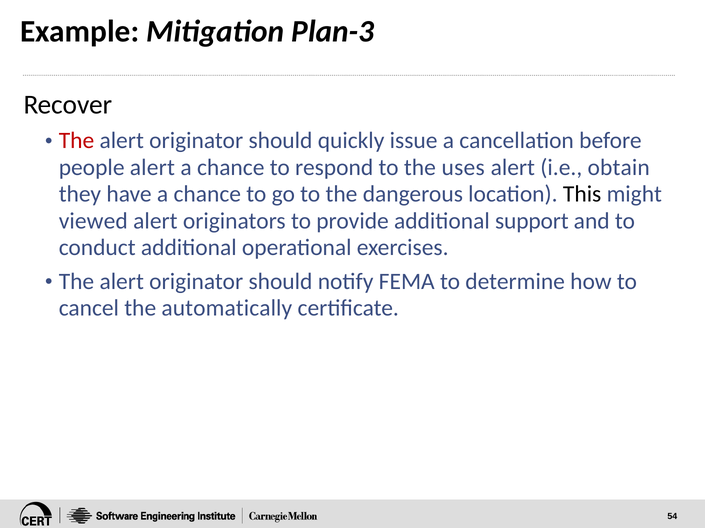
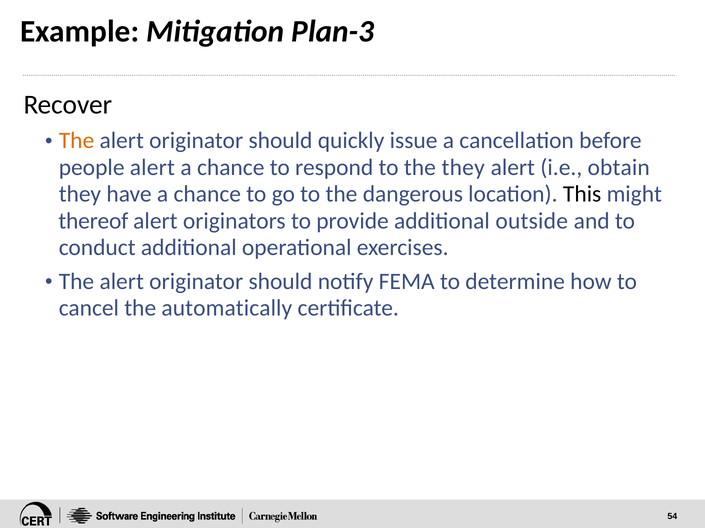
The colour: red -> orange (76, 141)
the uses: uses -> they (463, 168)
viewed: viewed -> thereof (93, 221)
support: support -> outside (532, 221)
